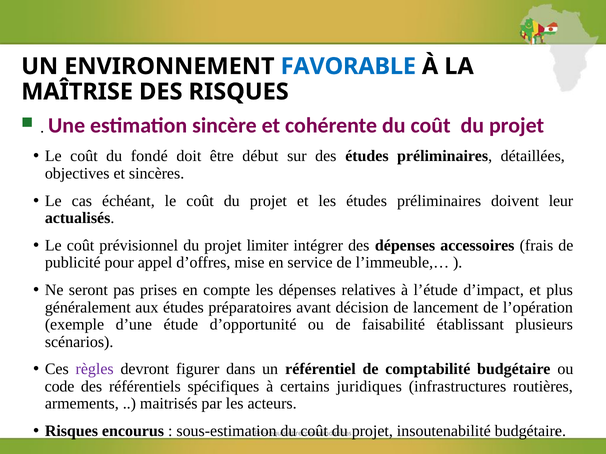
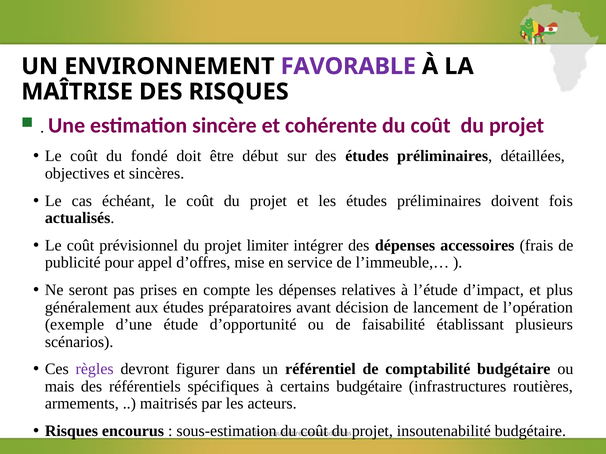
FAVORABLE colour: blue -> purple (348, 66)
leur: leur -> fois (561, 201)
code: code -> mais (60, 387)
certains juridiques: juridiques -> budgétaire (369, 387)
